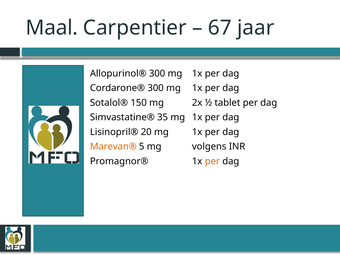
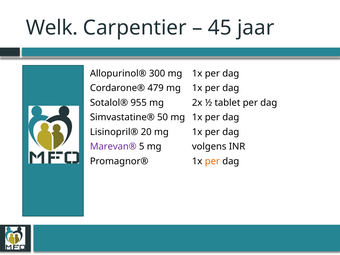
Maal: Maal -> Welk (52, 28)
67: 67 -> 45 (220, 28)
Cordarone® 300: 300 -> 479 (156, 88)
150: 150 -> 955 (139, 103)
35: 35 -> 50 (163, 117)
Marevan® colour: orange -> purple (113, 147)
